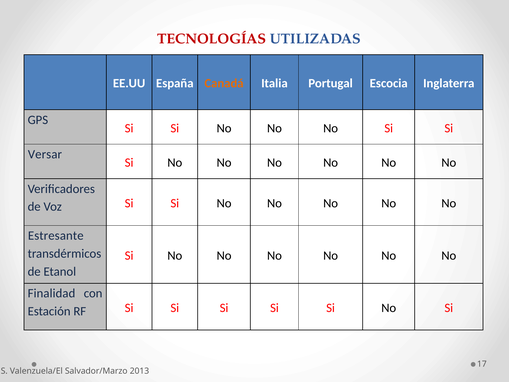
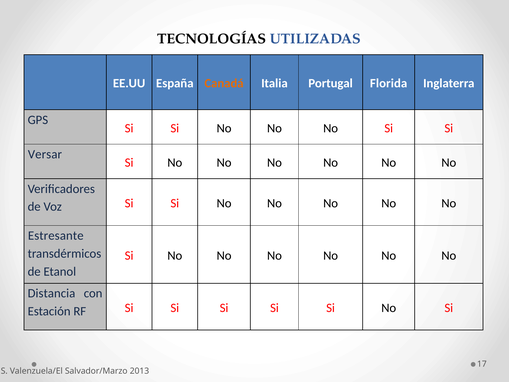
TECNOLOGÍAS colour: red -> black (212, 39)
Escocia: Escocia -> Florida (389, 83)
Finalidad: Finalidad -> Distancia (51, 293)
